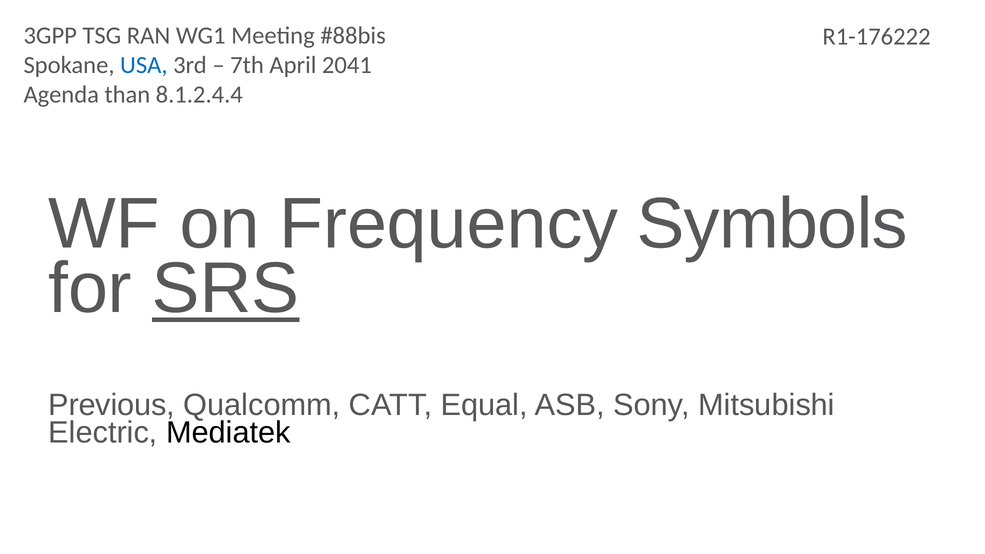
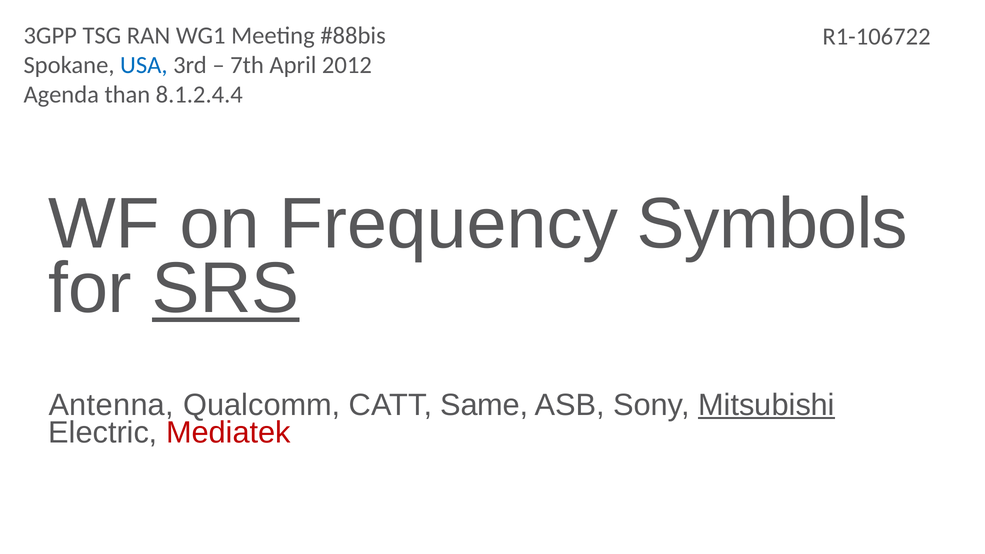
R1-176222: R1-176222 -> R1-106722 (877, 37)
2041: 2041 -> 2012 (347, 65)
Previous: Previous -> Antenna (111, 405)
Equal: Equal -> Same (484, 405)
Mitsubishi underline: none -> present (766, 405)
Mediatek colour: black -> red (228, 433)
